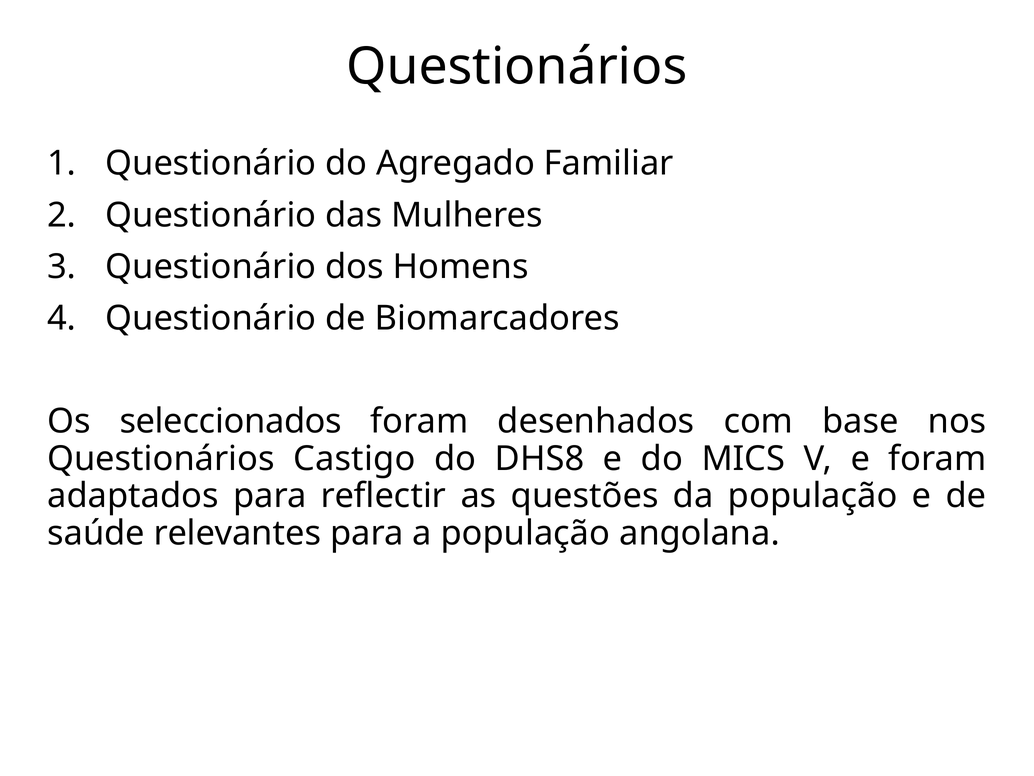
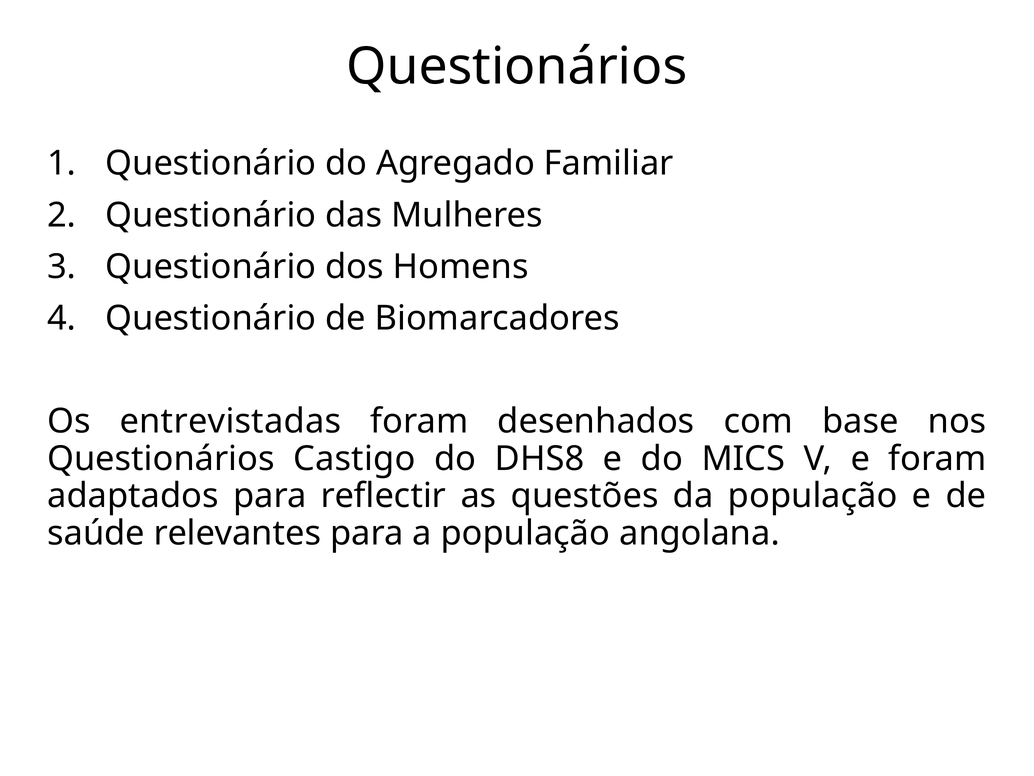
seleccionados: seleccionados -> entrevistadas (231, 421)
